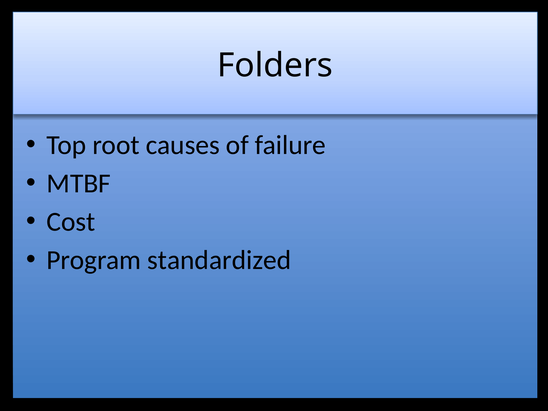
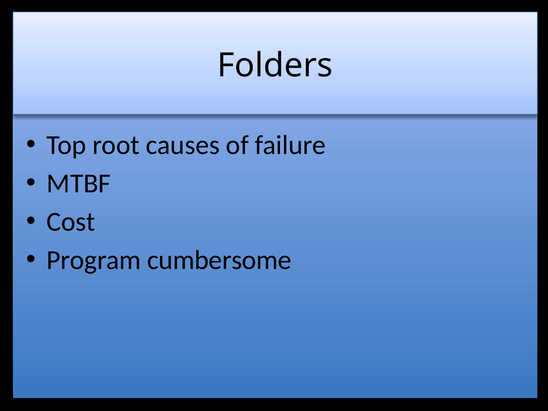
standardized: standardized -> cumbersome (219, 260)
